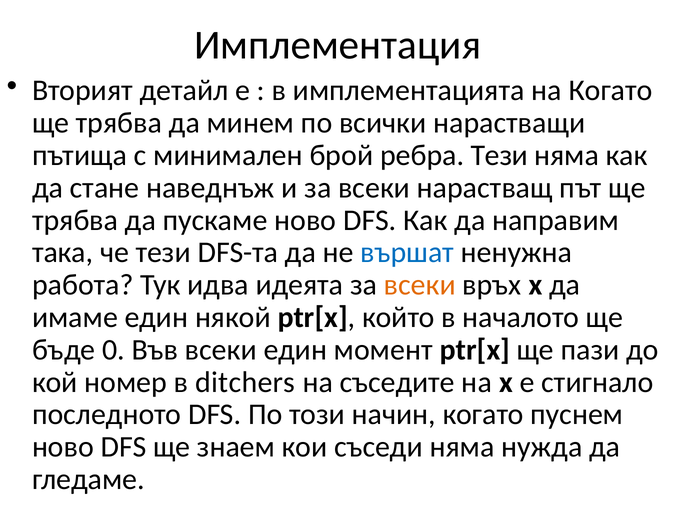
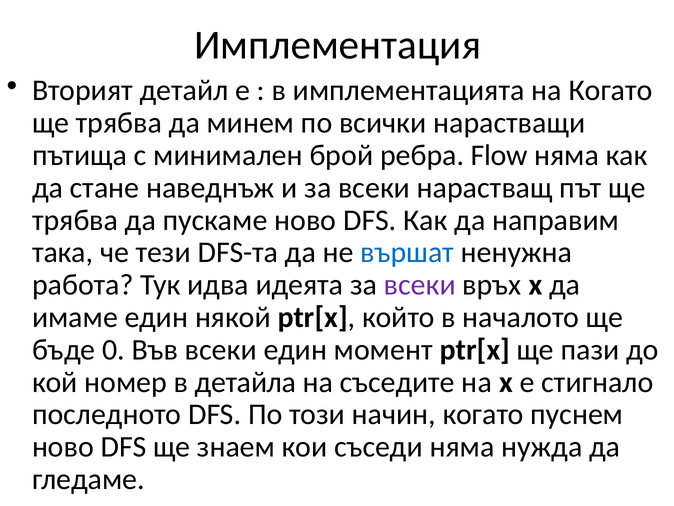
ребра Тези: Тези -> Flow (499, 155)
всеки colour: orange -> purple (420, 285)
ditchers: ditchers -> детайла (245, 382)
